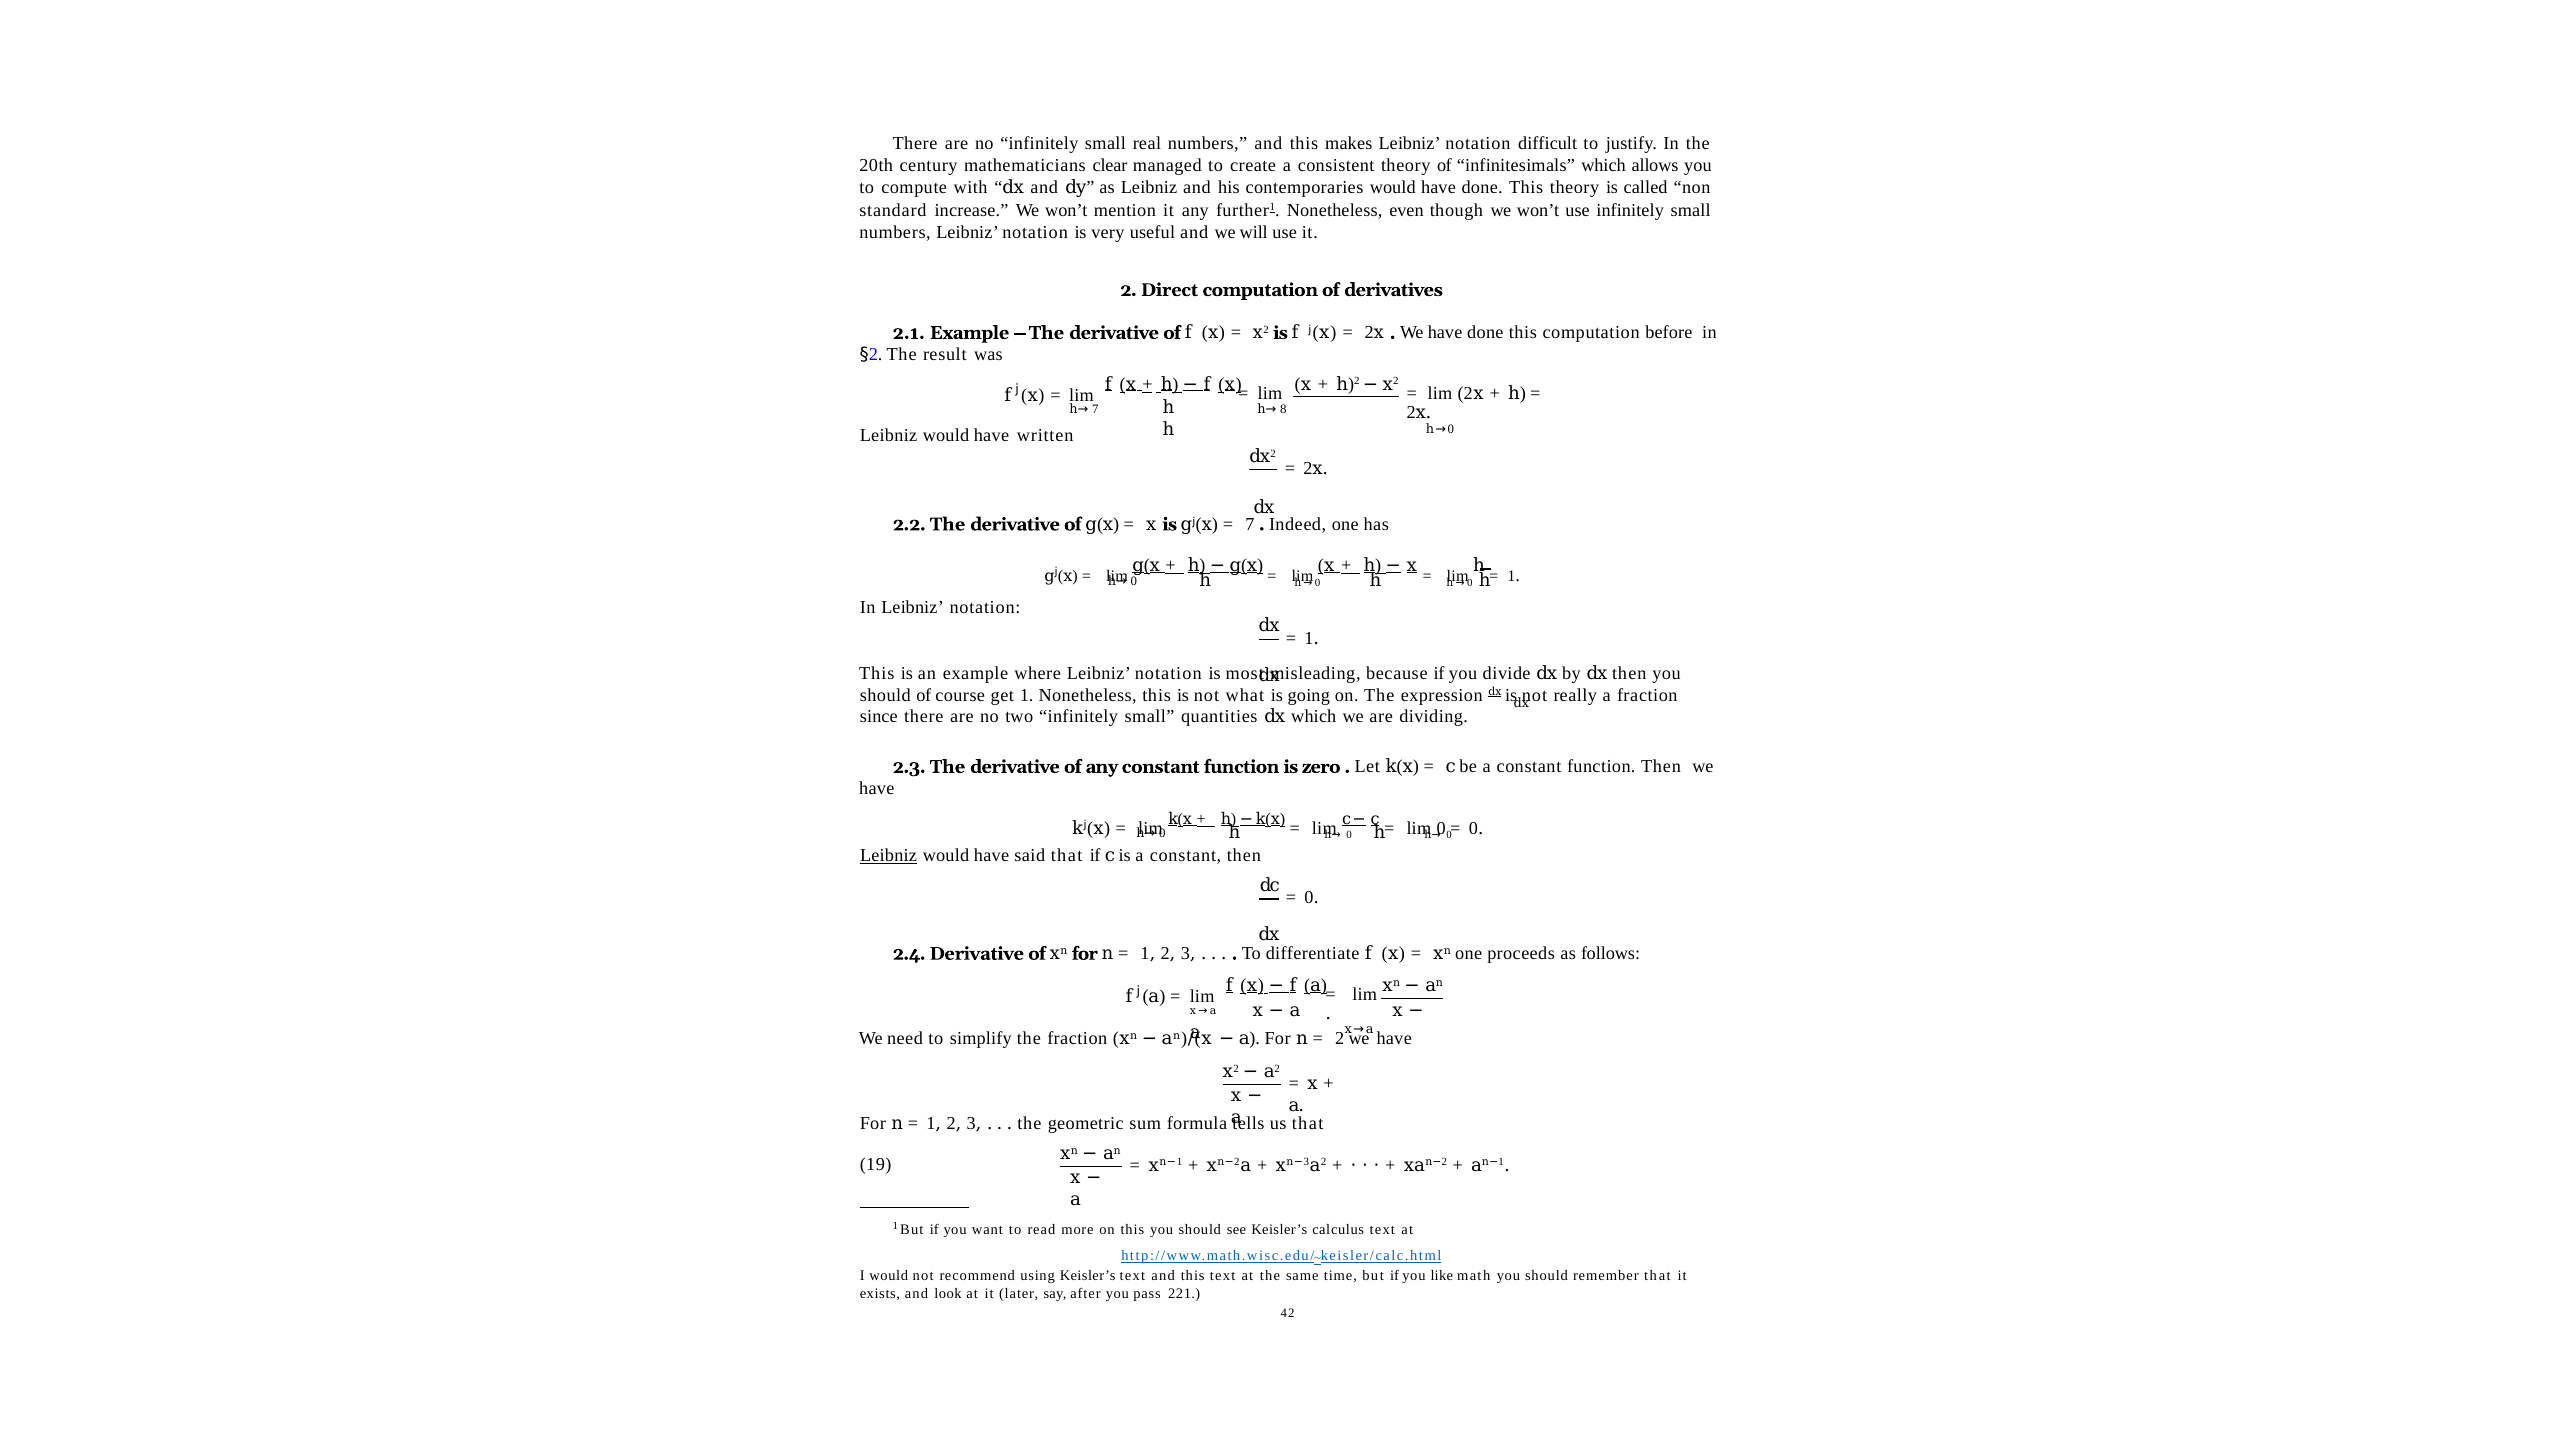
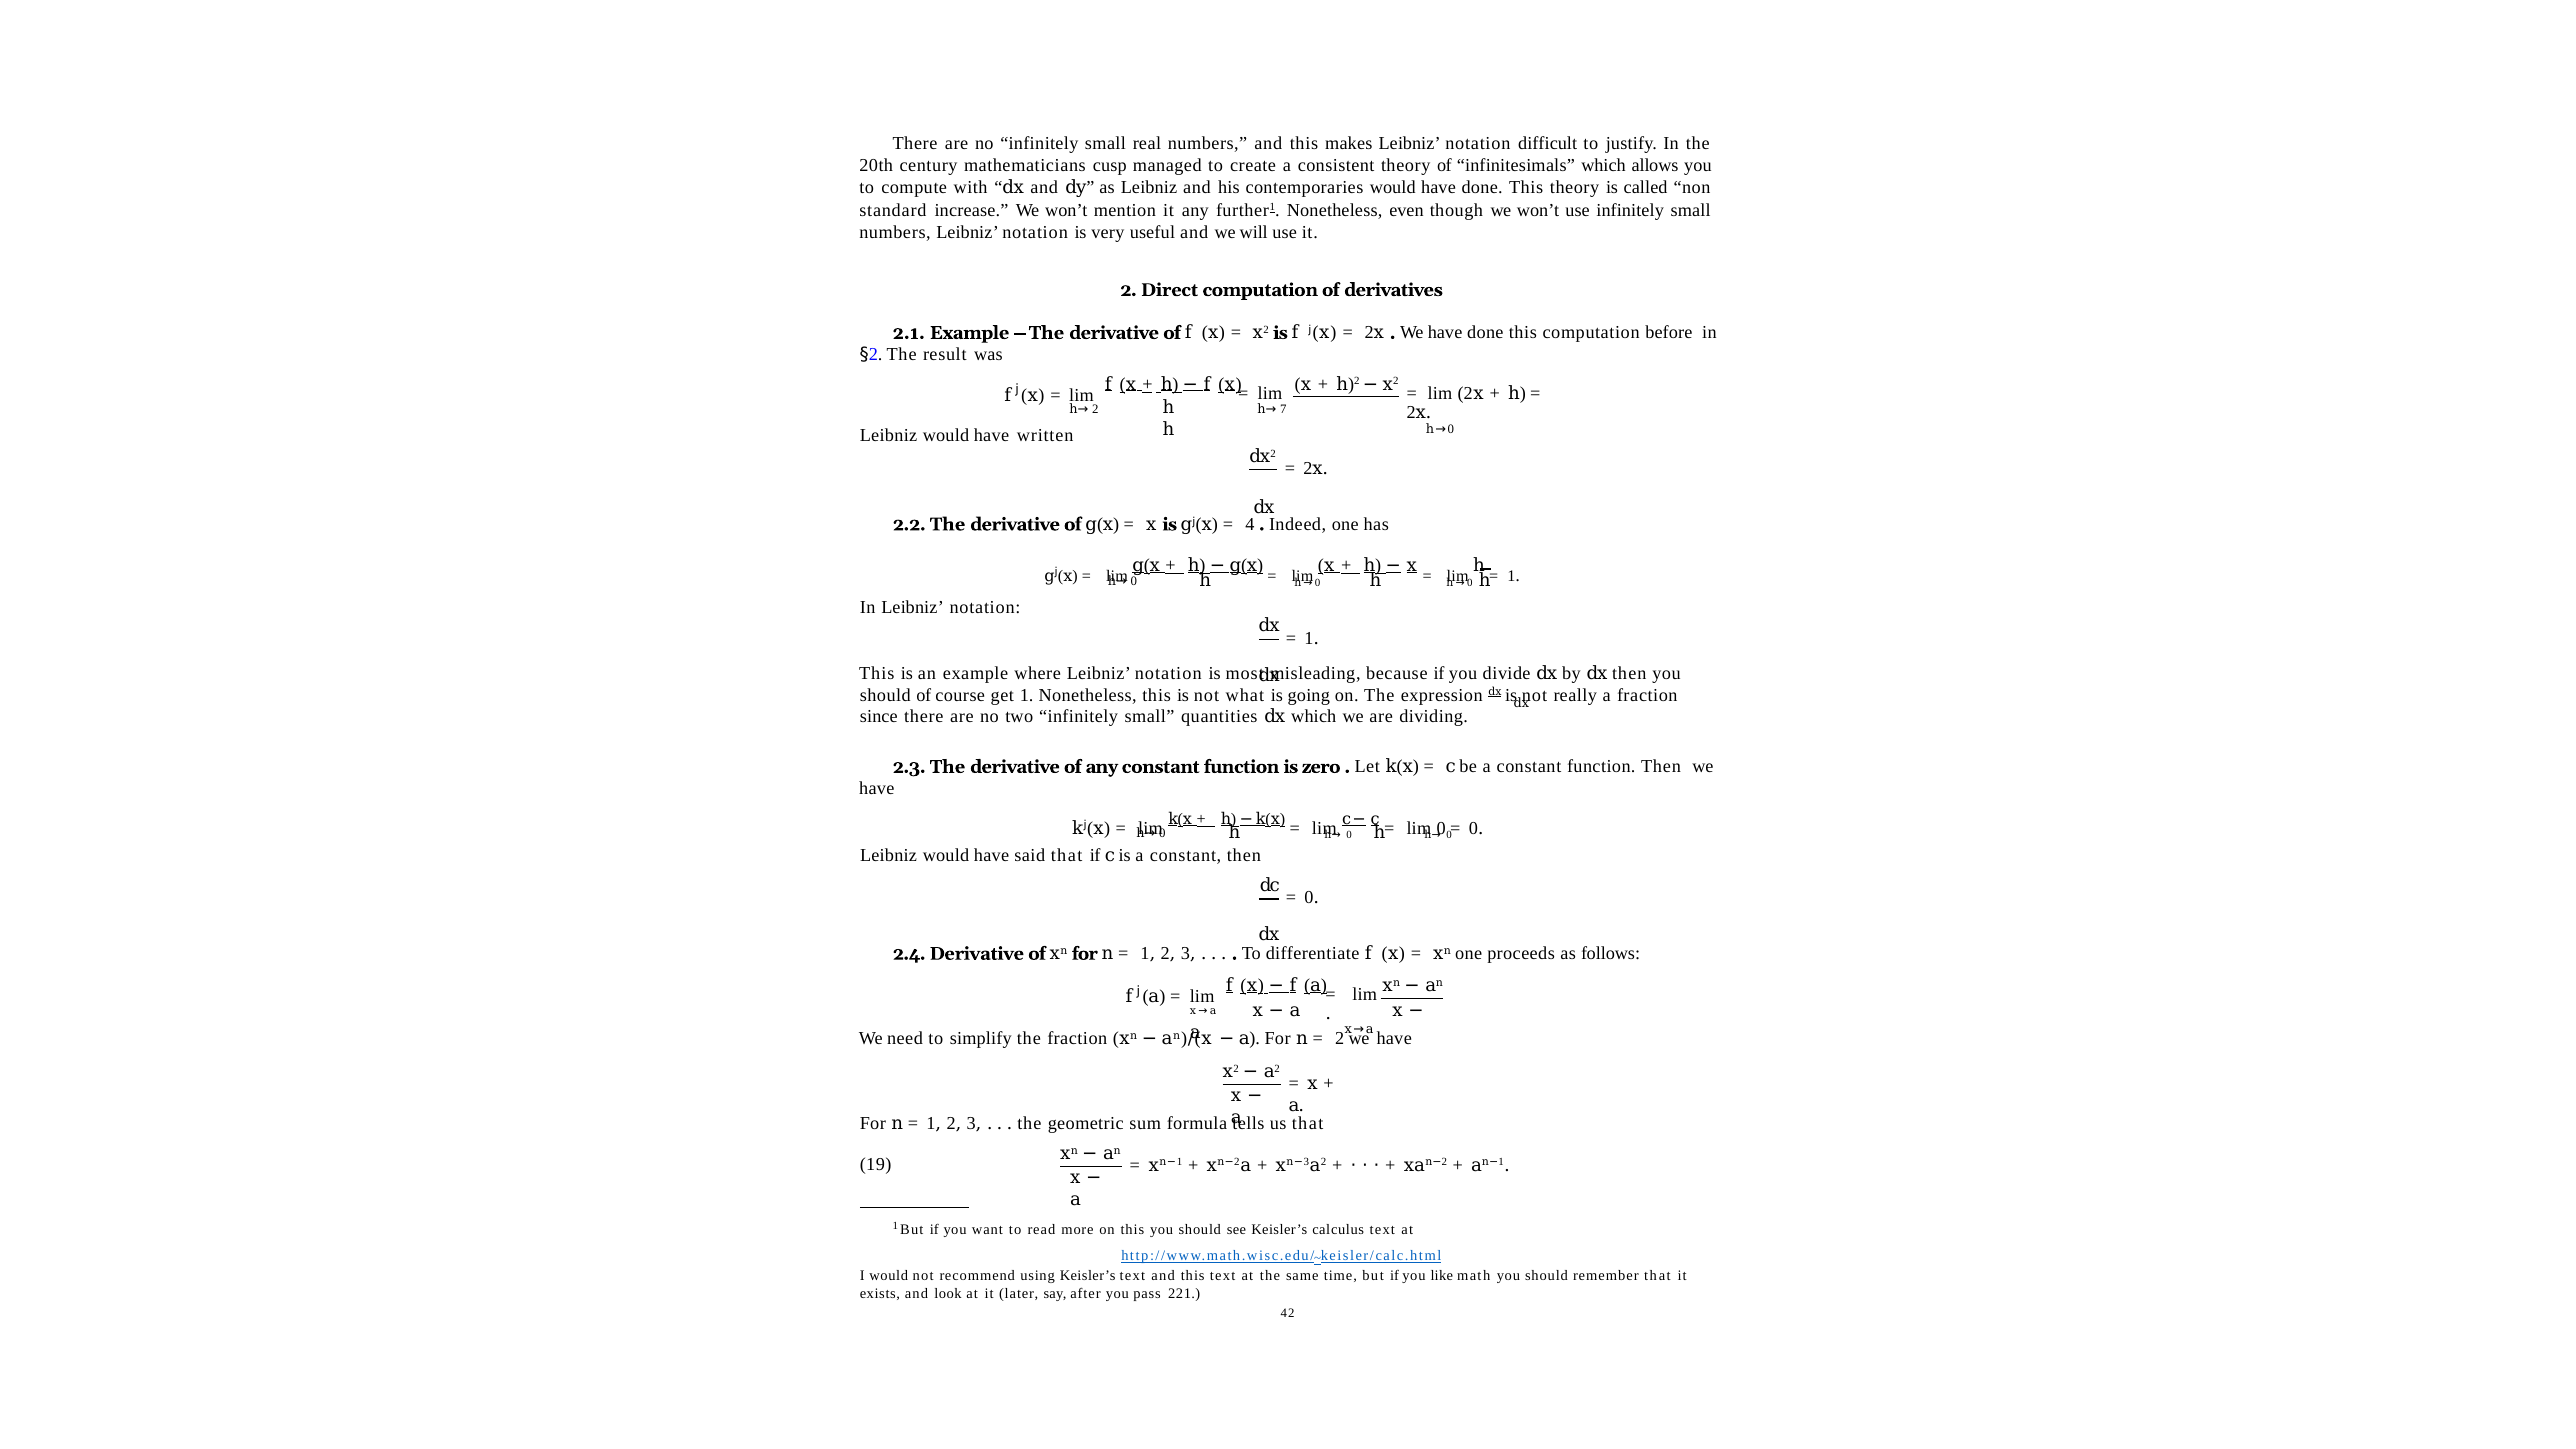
clear: clear -> cusp (1110, 166)
7: 7 -> 2 (1095, 409)
8: 8 -> 7 (1283, 409)
7: 7 -> 4 (1250, 524)
Leibniz underline: present -> none (889, 856)
